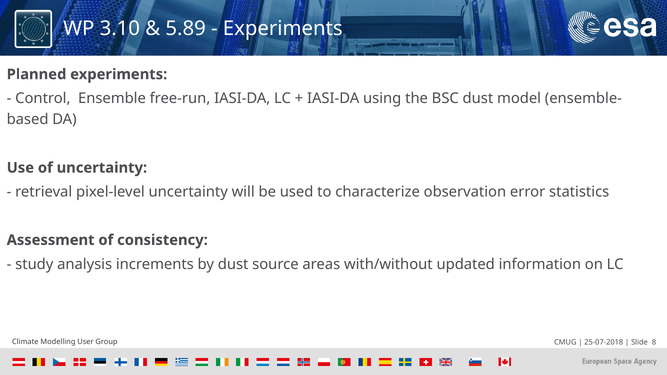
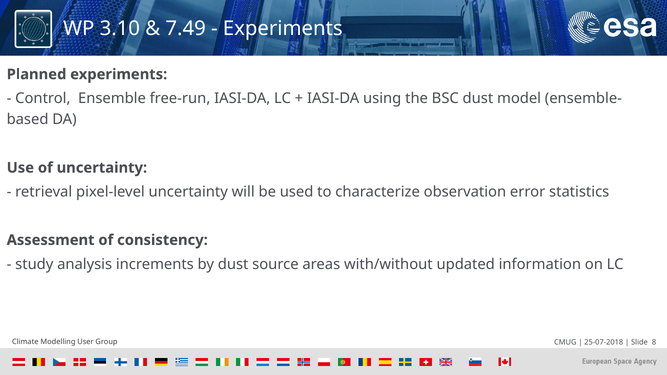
5.89: 5.89 -> 7.49 (186, 29)
